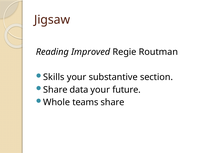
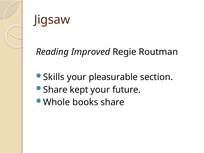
substantive: substantive -> pleasurable (113, 77)
data: data -> kept (79, 90)
teams: teams -> books (85, 102)
